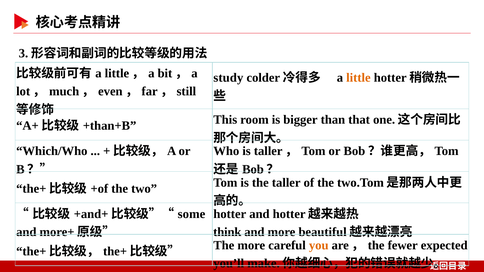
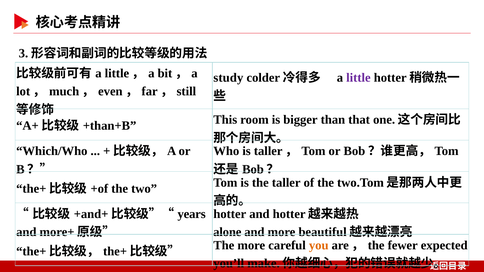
little colour: orange -> purple (358, 78)
some: some -> years (192, 214)
think: think -> alone (227, 232)
